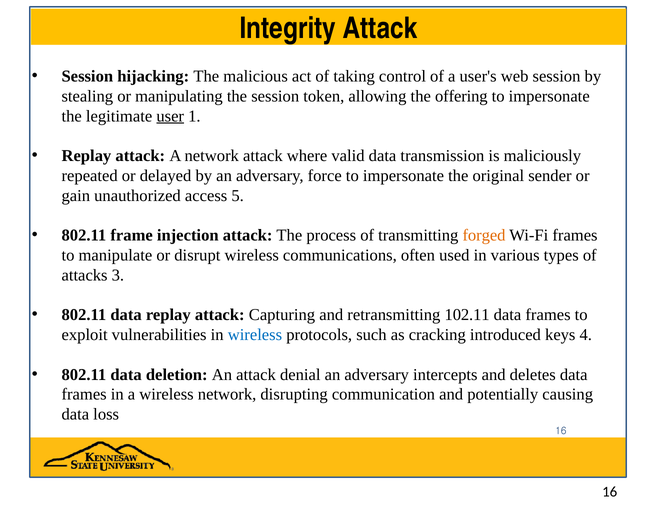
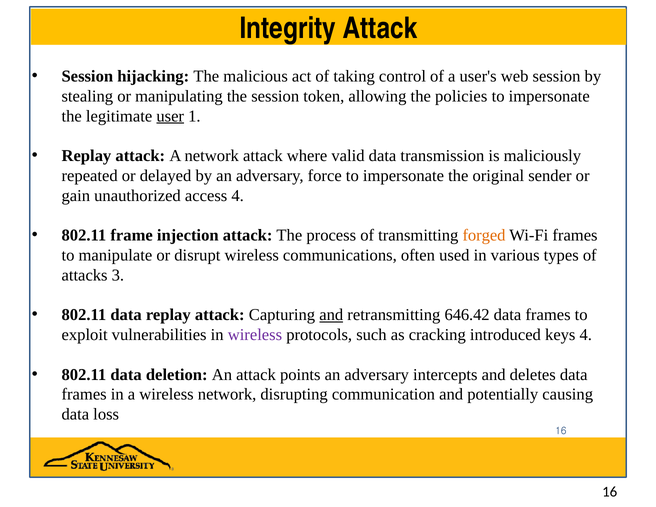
offering: offering -> policies (461, 96)
access 5: 5 -> 4 (238, 196)
and underline: none -> present (331, 315)
102.11: 102.11 -> 646.42 (467, 315)
wireless colour: blue -> purple (255, 335)
denial: denial -> points (300, 375)
